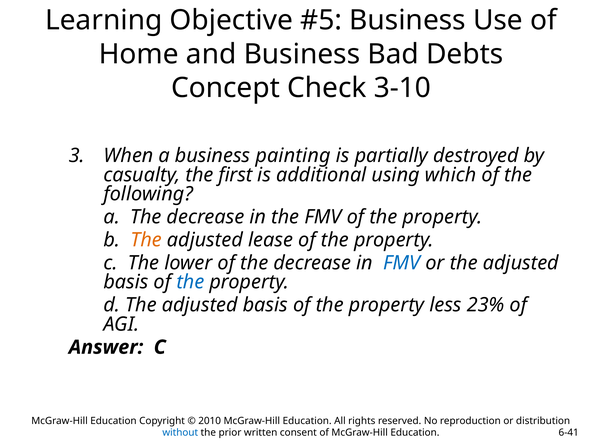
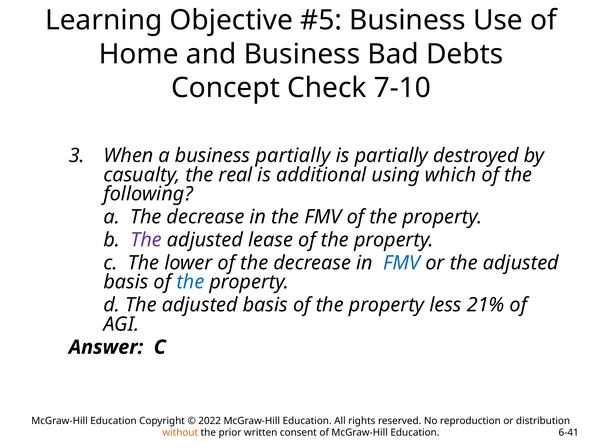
3-10: 3-10 -> 7-10 (402, 88)
business painting: painting -> partially (293, 156)
first: first -> real (235, 175)
The colour: orange -> purple (146, 240)
23%: 23% -> 21% (486, 305)
2010: 2010 -> 2022 (210, 421)
without colour: blue -> orange (180, 433)
